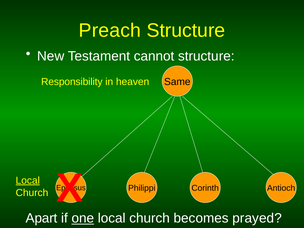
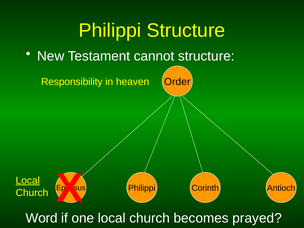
Preach: Preach -> Philippi (110, 30)
Same: Same -> Order (177, 82)
Apart: Apart -> Word (42, 218)
one underline: present -> none (83, 218)
